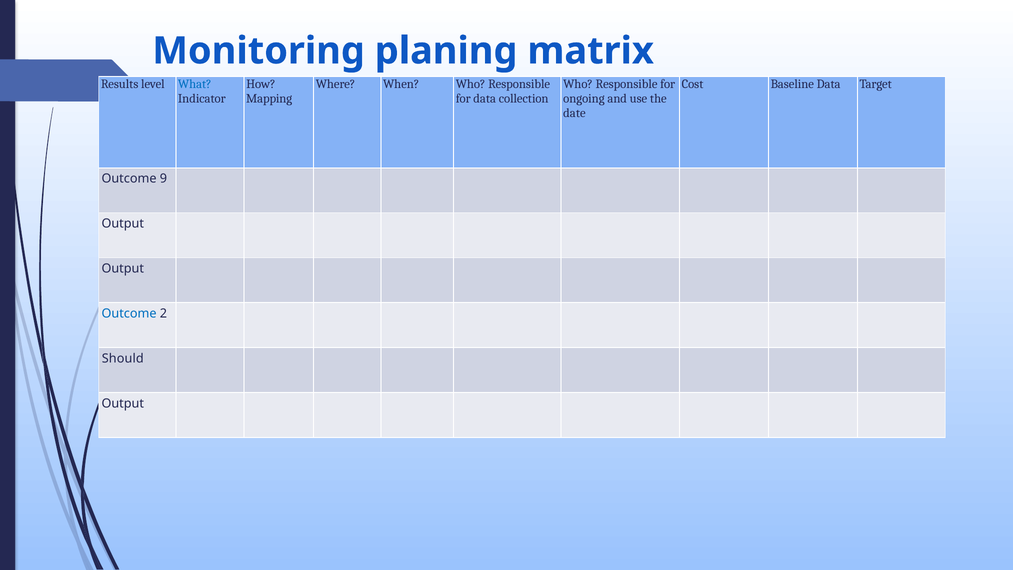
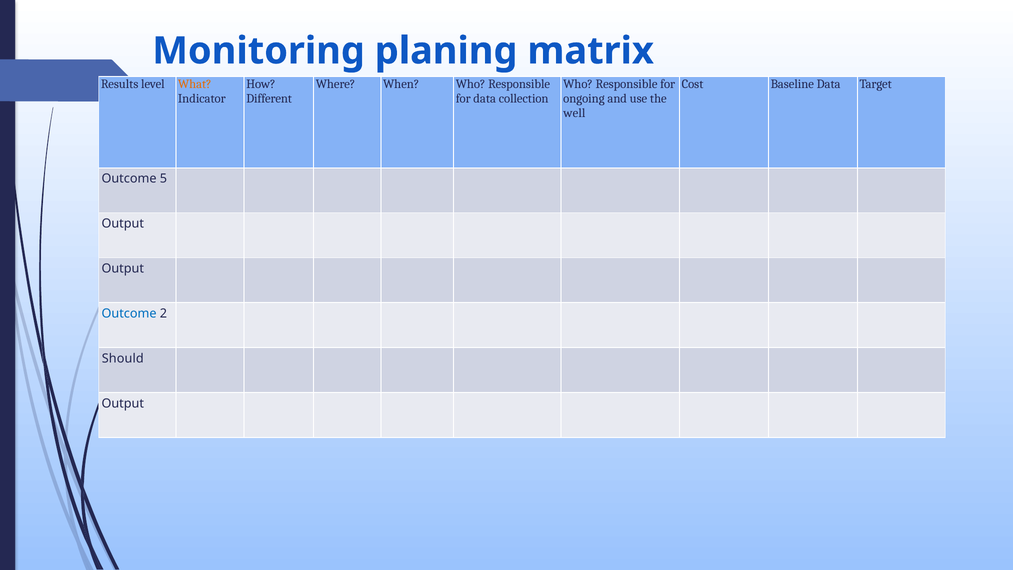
What colour: blue -> orange (195, 84)
Mapping: Mapping -> Different (269, 98)
date: date -> well (574, 113)
9: 9 -> 5 (163, 179)
